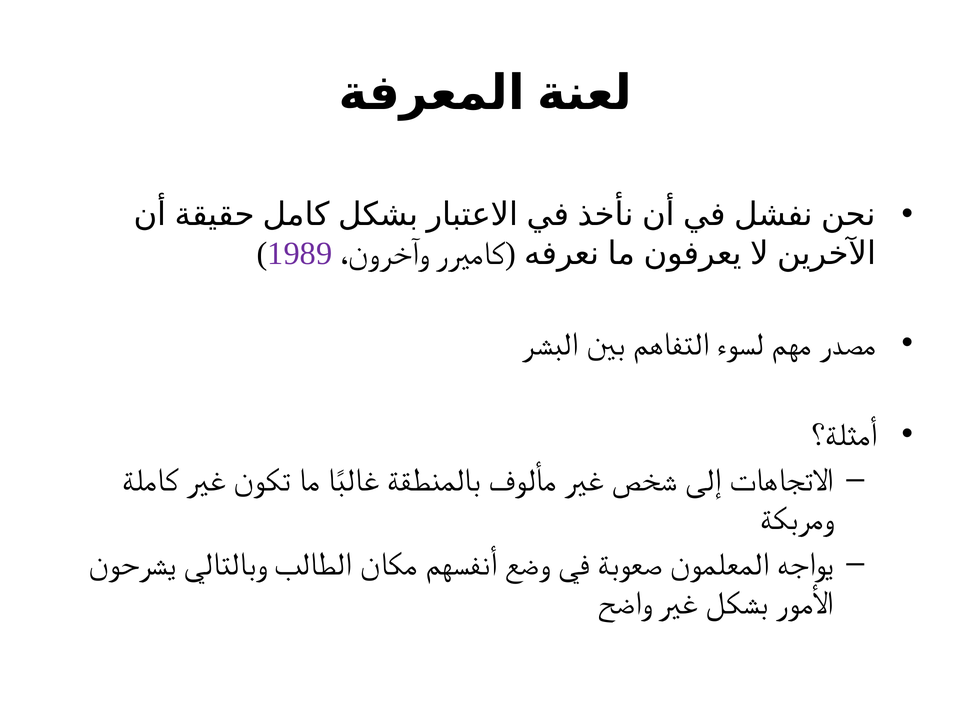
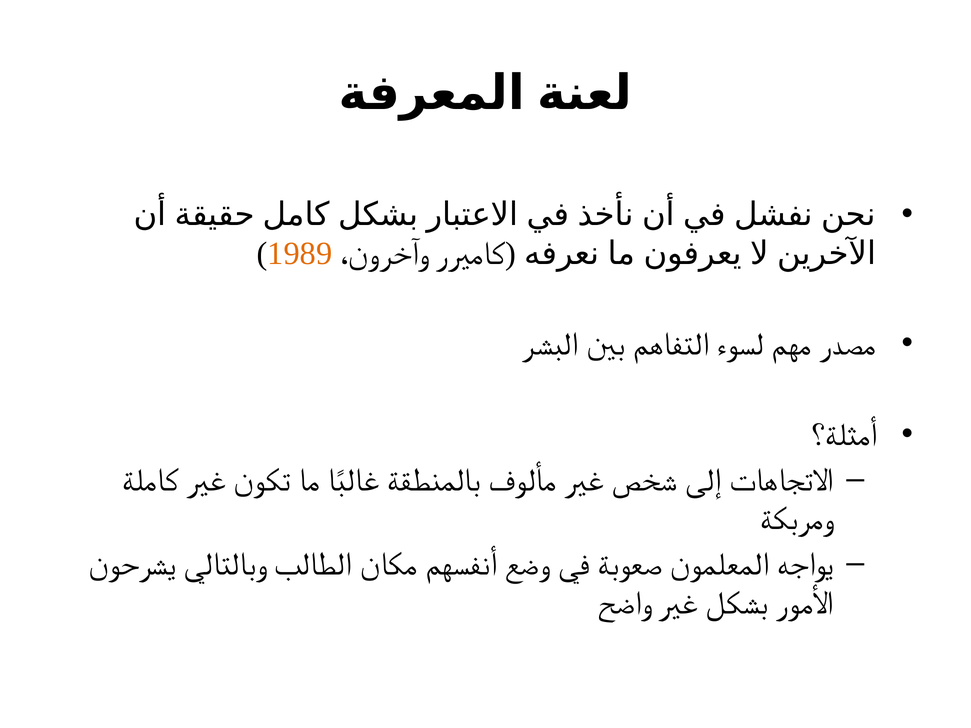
1989 colour: purple -> orange (300, 254)
